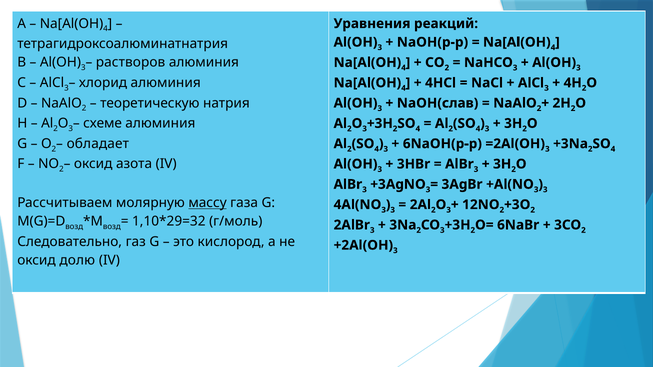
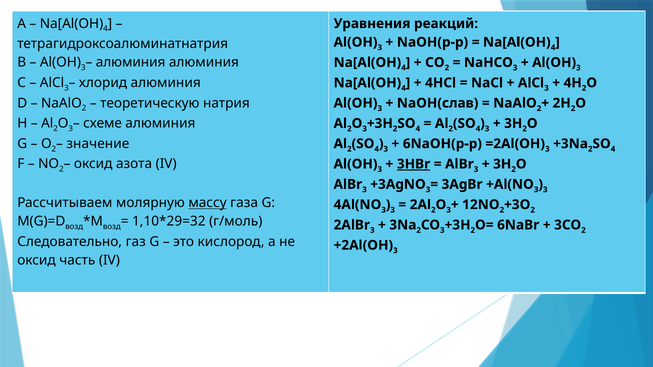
растворов: растворов -> алюминия (131, 63)
обладает: обладает -> значение (98, 144)
3HBr underline: none -> present (414, 164)
долю: долю -> часть (77, 261)
